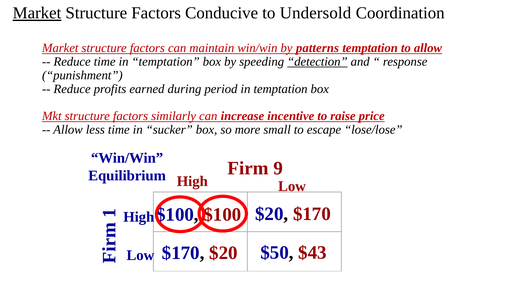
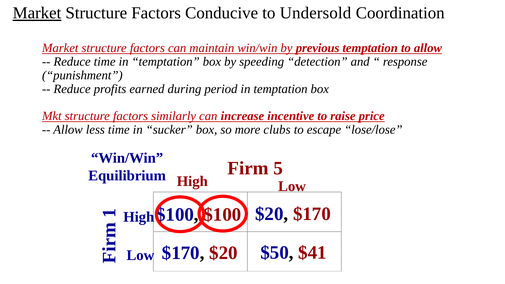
patterns: patterns -> previous (318, 48)
detection underline: present -> none (317, 62)
small: small -> clubs (277, 130)
9: 9 -> 5 (278, 168)
$43: $43 -> $41 (313, 253)
